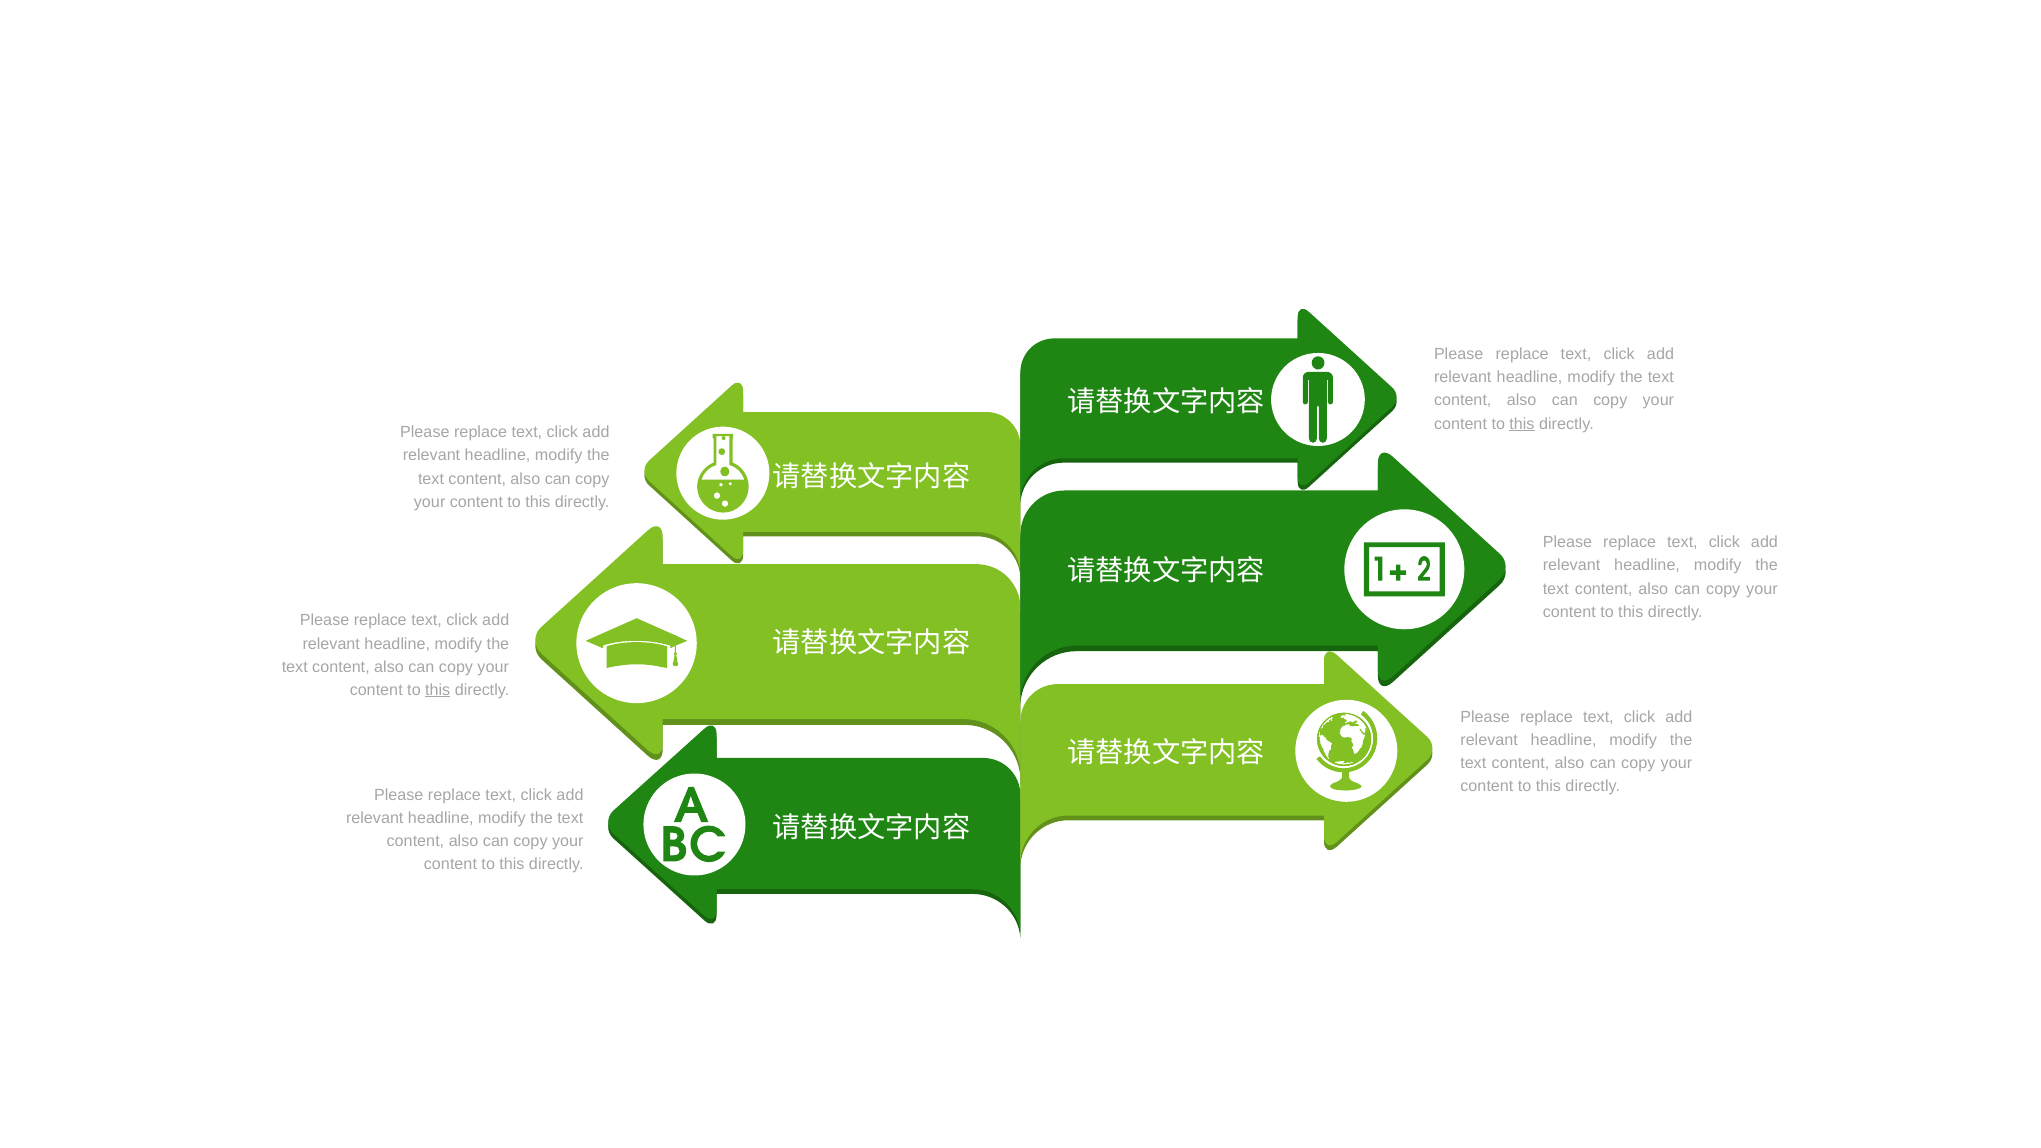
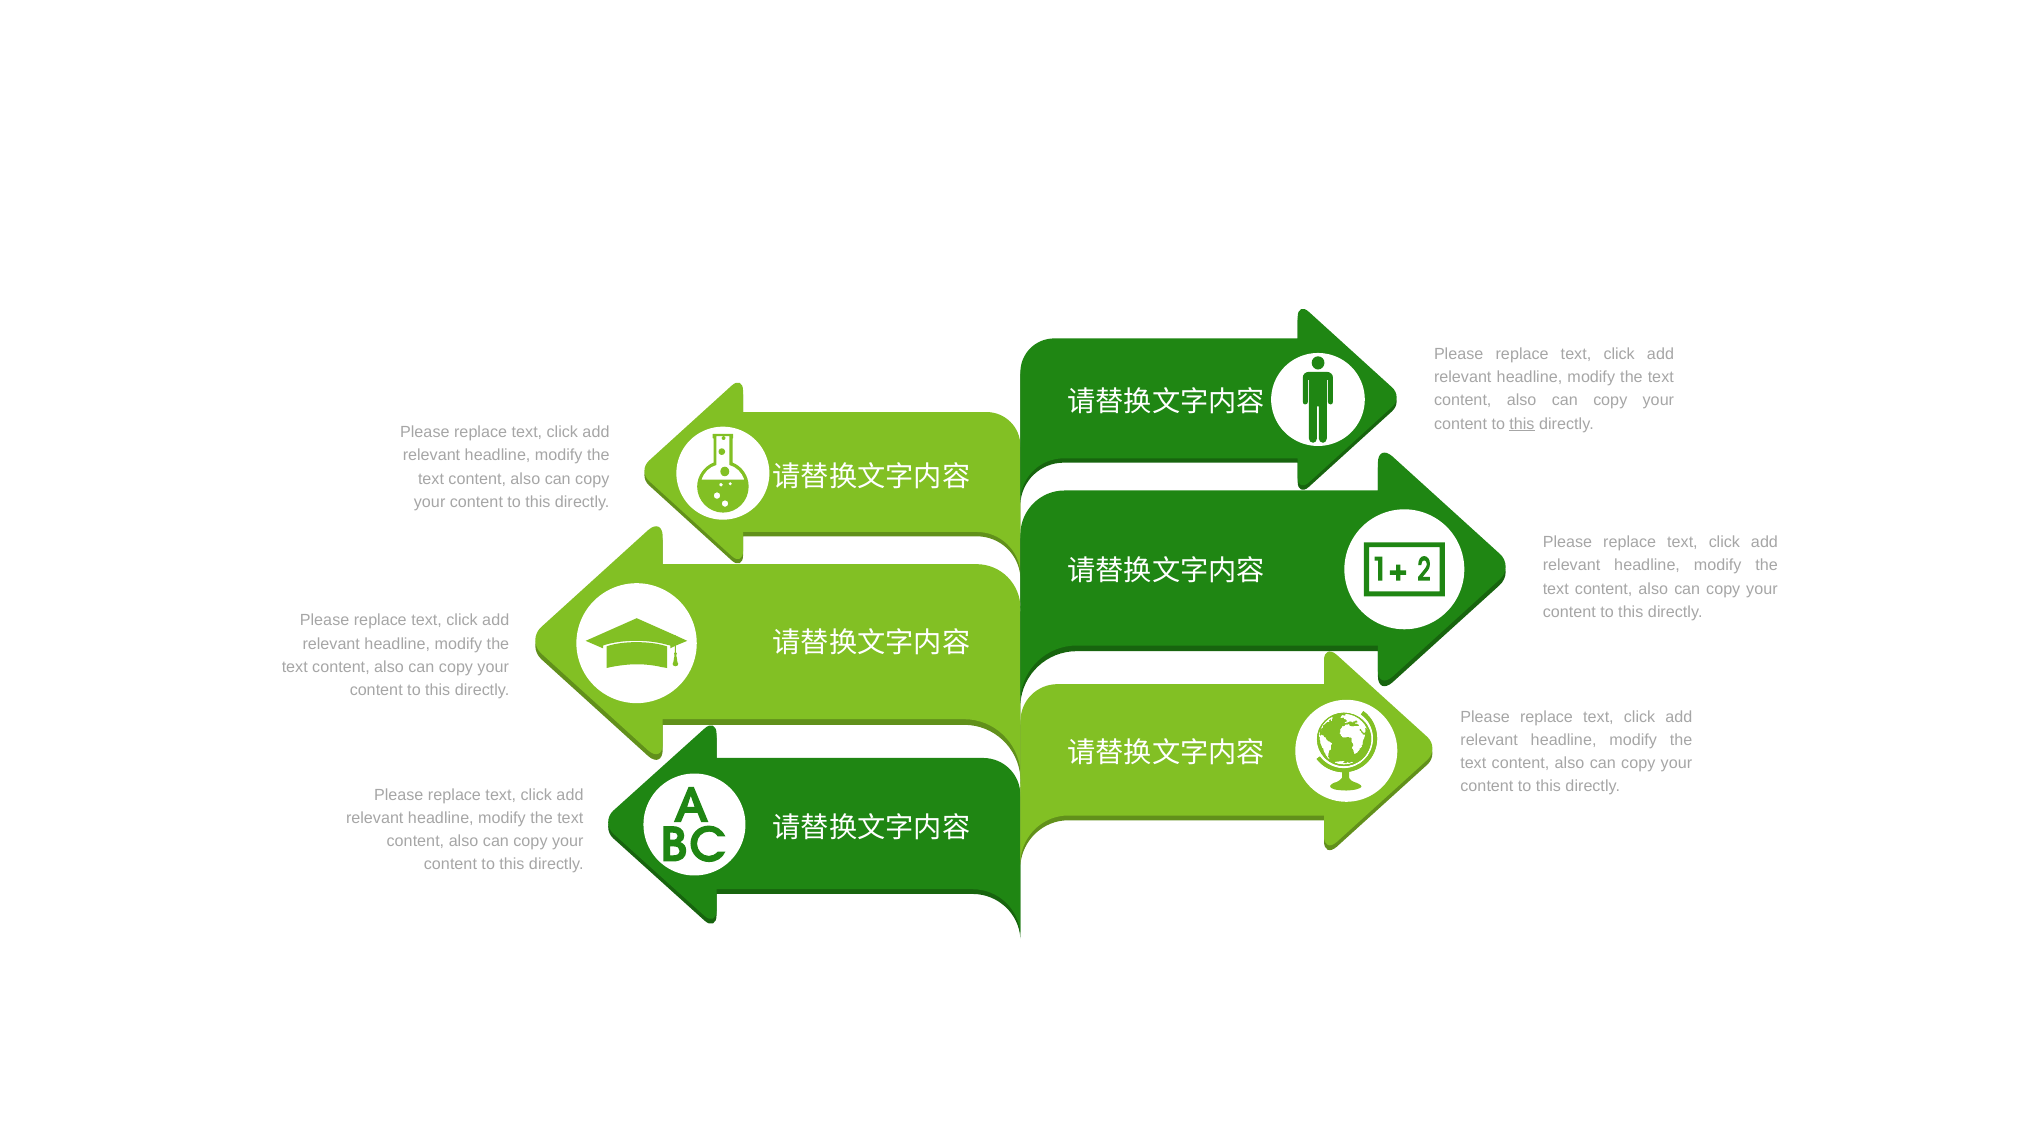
this underline: present -> none (438, 690)
